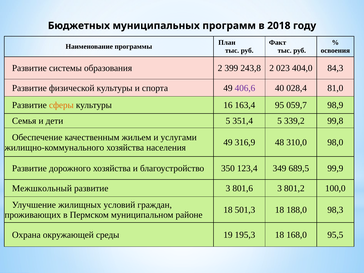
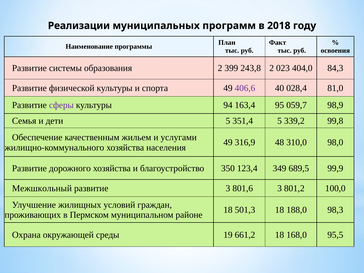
Бюджетных: Бюджетных -> Реализации (79, 26)
сферы colour: orange -> purple (61, 105)
16: 16 -> 94 (228, 105)
195,3: 195,3 -> 661,2 (245, 235)
